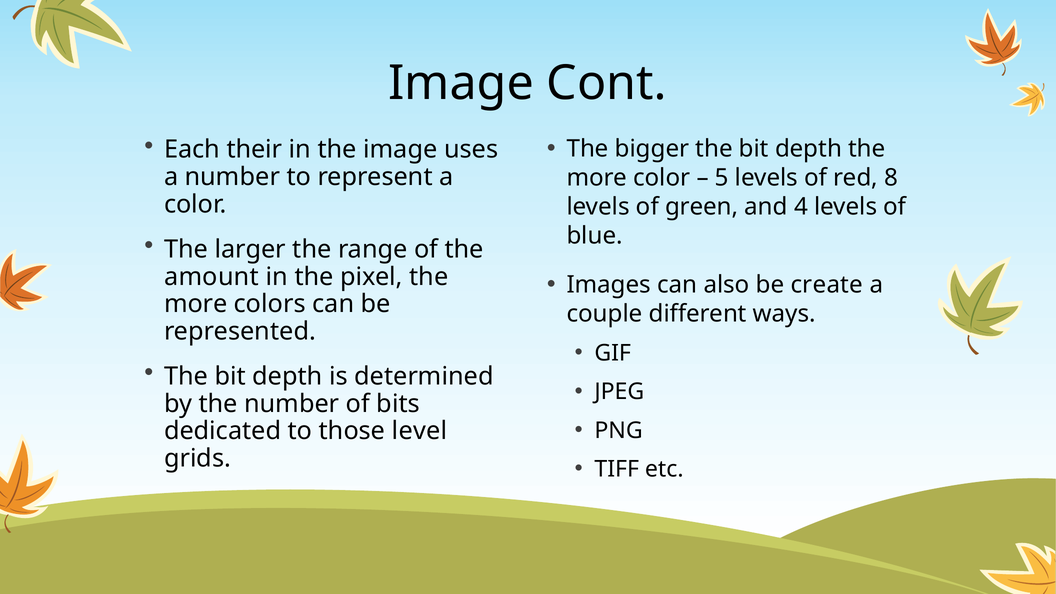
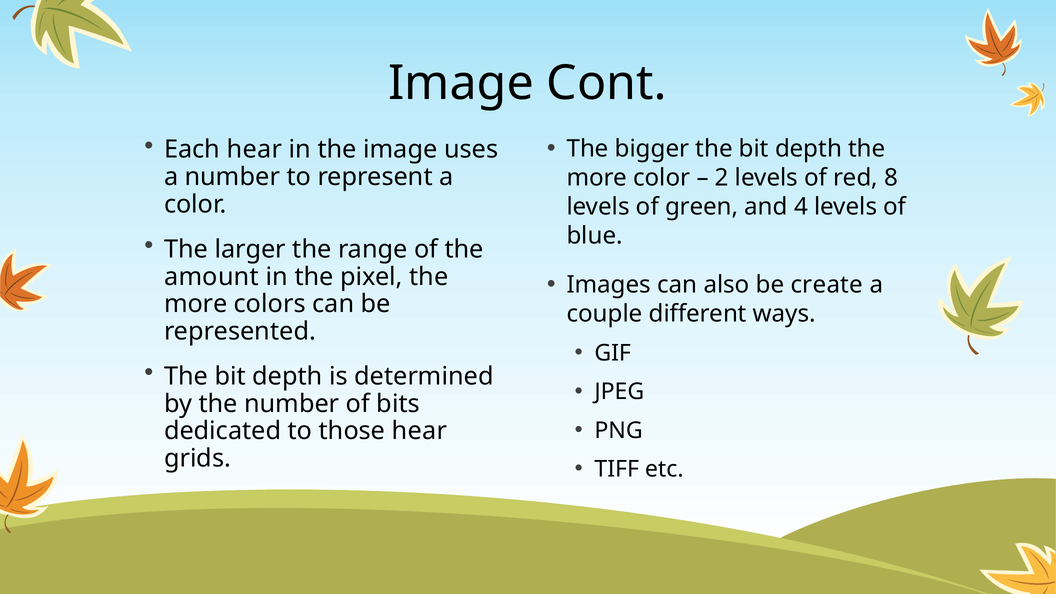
Each their: their -> hear (254, 150)
5: 5 -> 2 (722, 178)
those level: level -> hear (420, 431)
